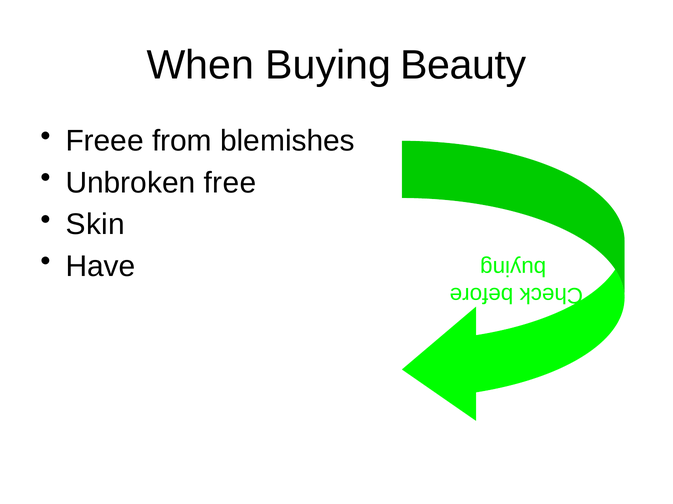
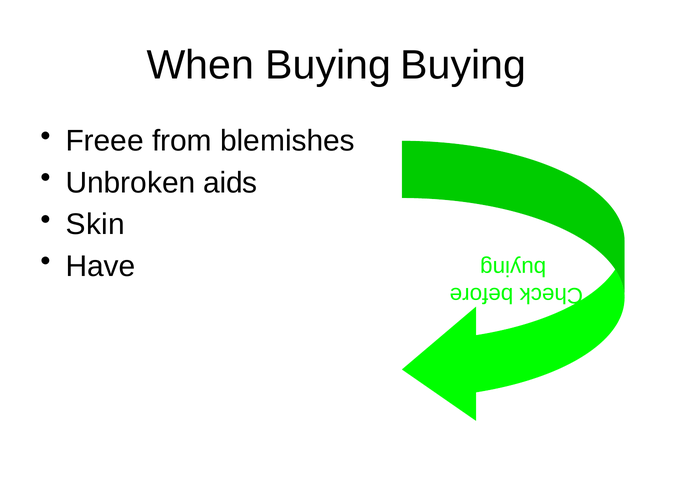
Buying Beauty: Beauty -> Buying (463, 65)
free: free -> aids (230, 183)
